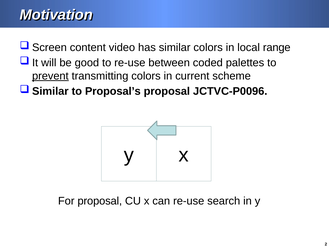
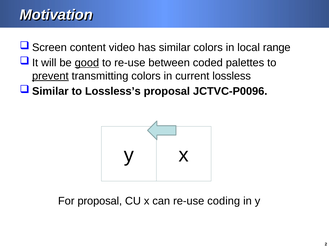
good underline: none -> present (87, 63)
scheme: scheme -> lossless (232, 76)
Proposal’s: Proposal’s -> Lossless’s (113, 91)
search: search -> coding (224, 201)
